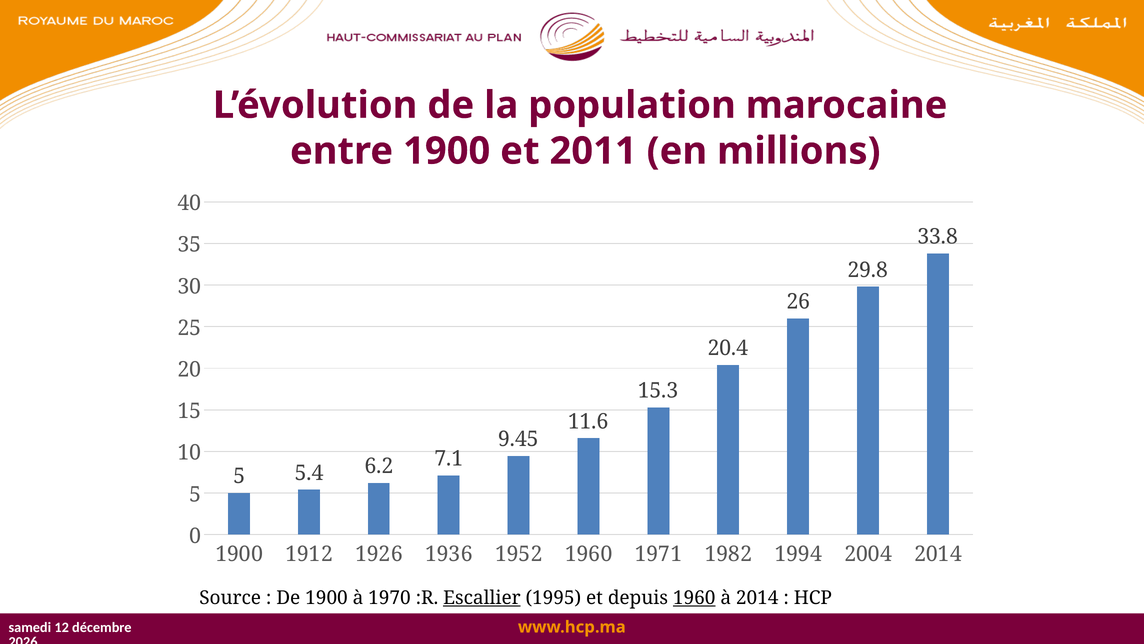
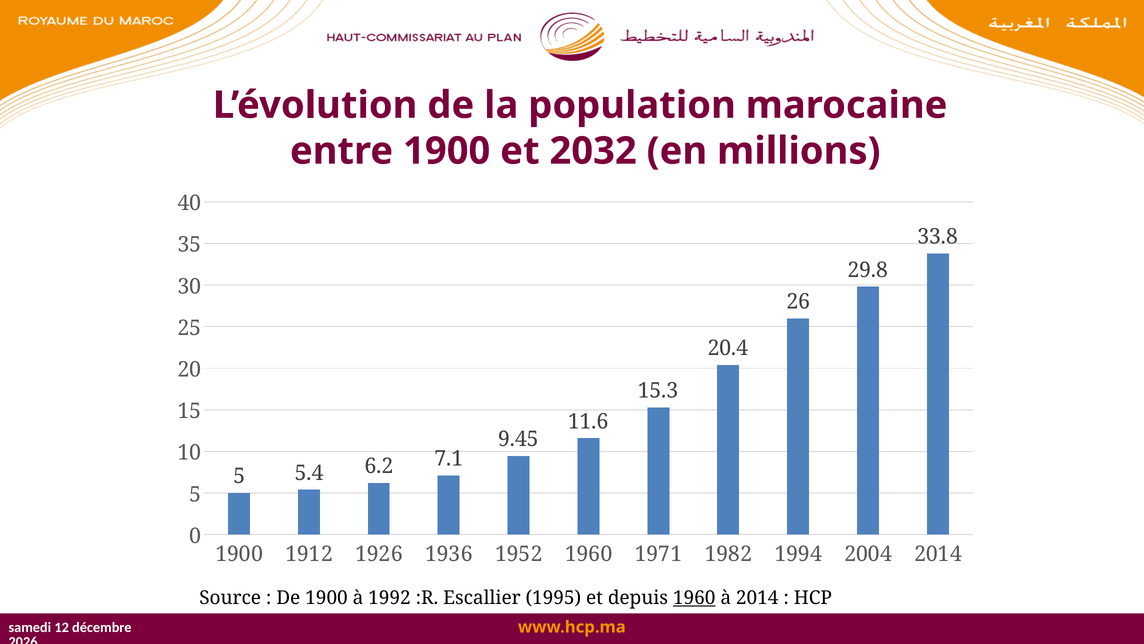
2011: 2011 -> 2032 (593, 151)
1970: 1970 -> 1992 (389, 597)
Escallier underline: present -> none (482, 597)
